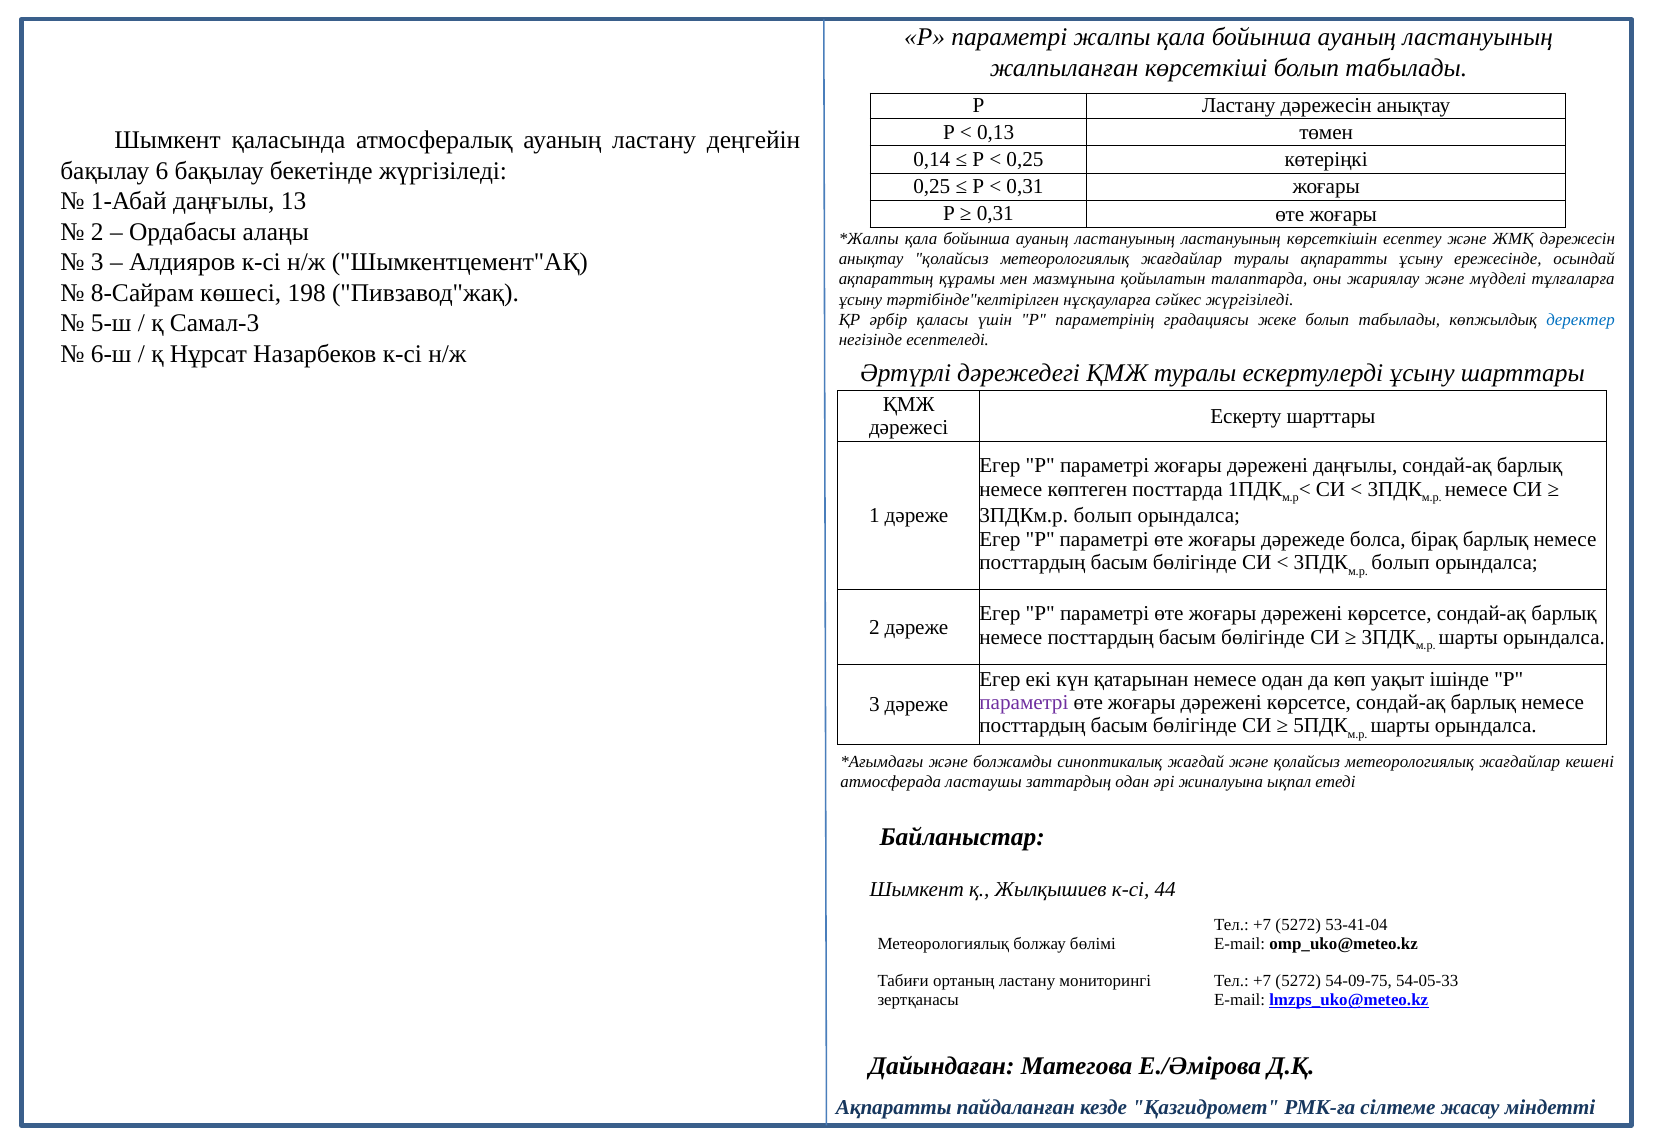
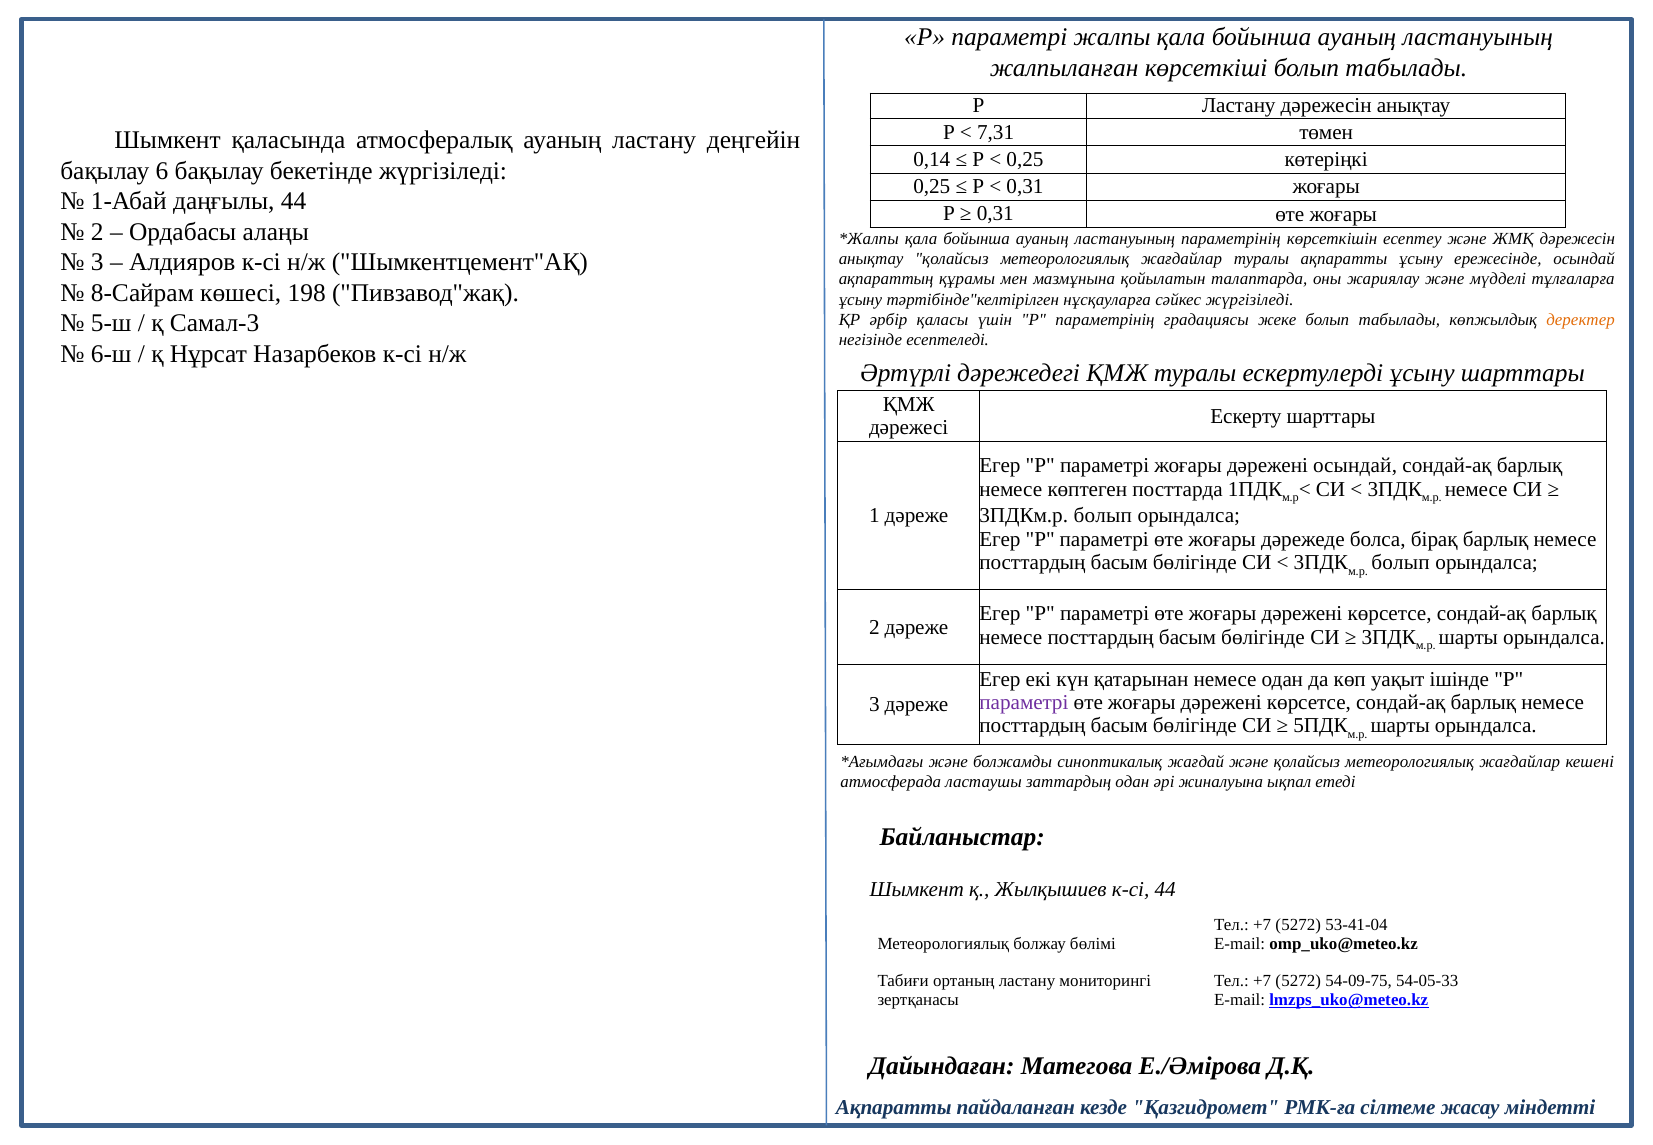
0,13: 0,13 -> 7,31 (996, 132)
даңғылы 13: 13 -> 44 (294, 201)
ластануының ластануының: ластануының -> параметрінің (1231, 239)
деректер colour: blue -> orange (1581, 320)
дәрежені даңғылы: даңғылы -> осындай (1355, 466)
